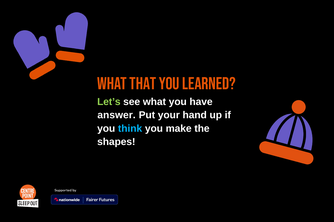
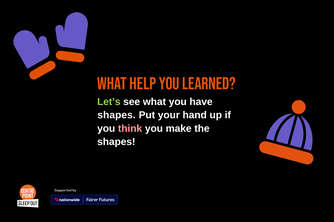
that: that -> help (143, 84)
answer: answer -> shapes (117, 115)
think colour: light blue -> pink (130, 129)
